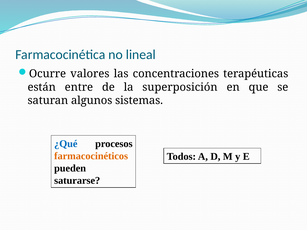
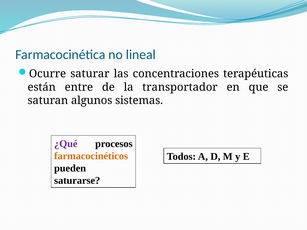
valores: valores -> saturar (90, 74)
superposición: superposición -> transportador (180, 87)
¿Qué colour: blue -> purple (66, 144)
